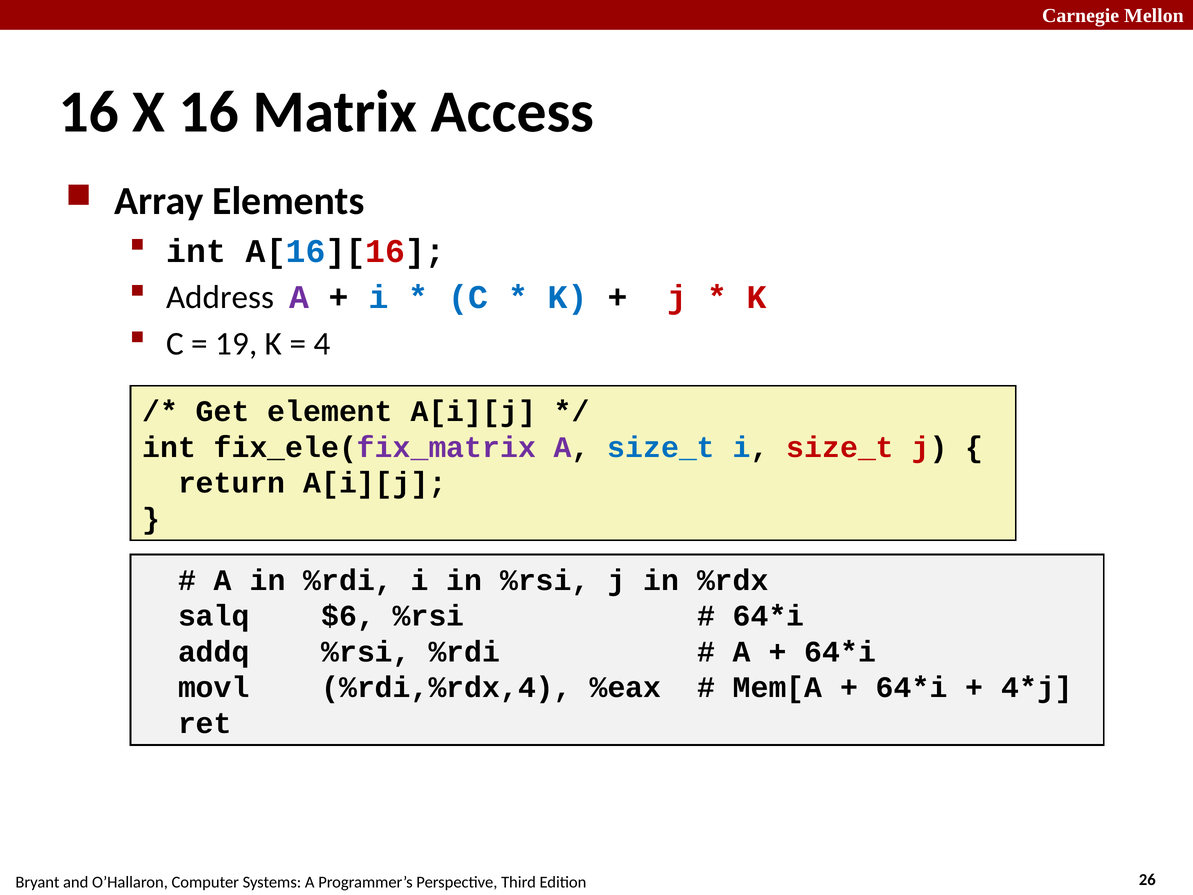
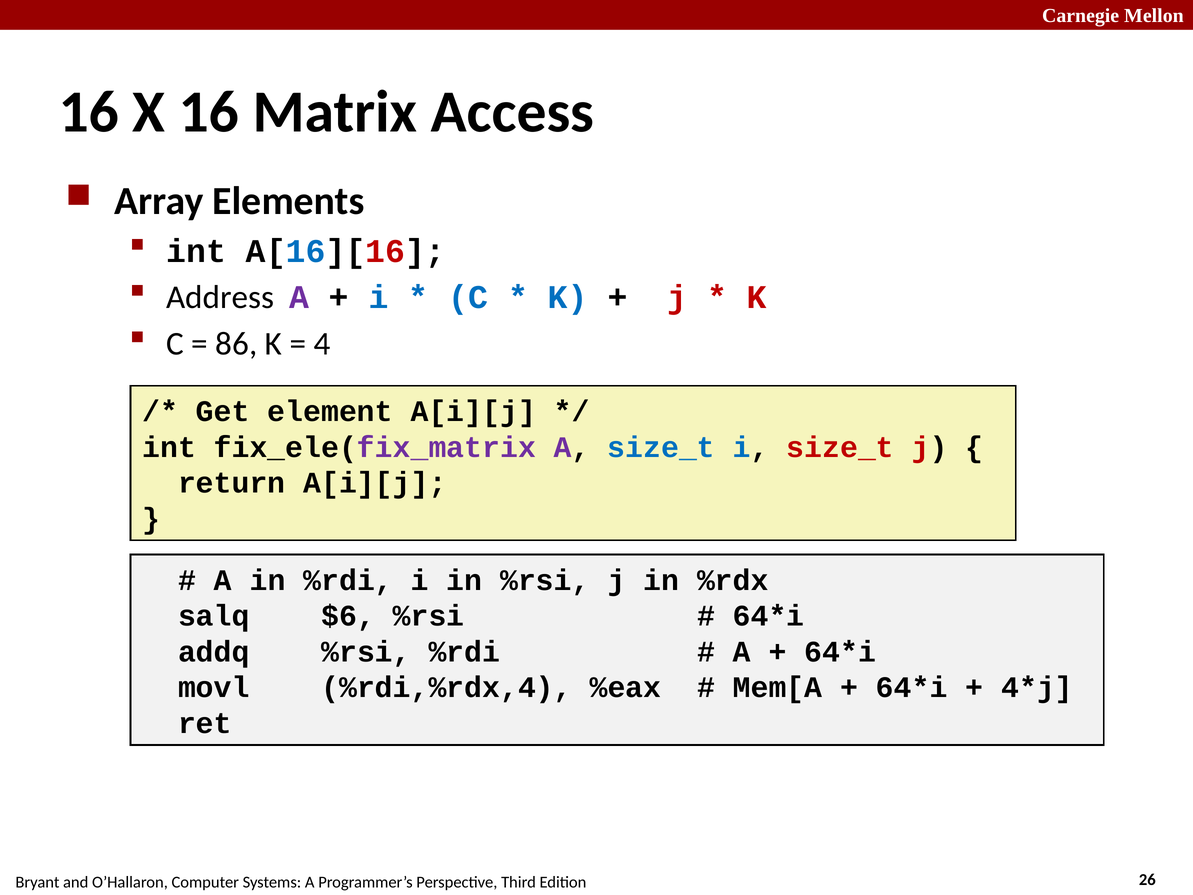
19: 19 -> 86 (236, 344)
